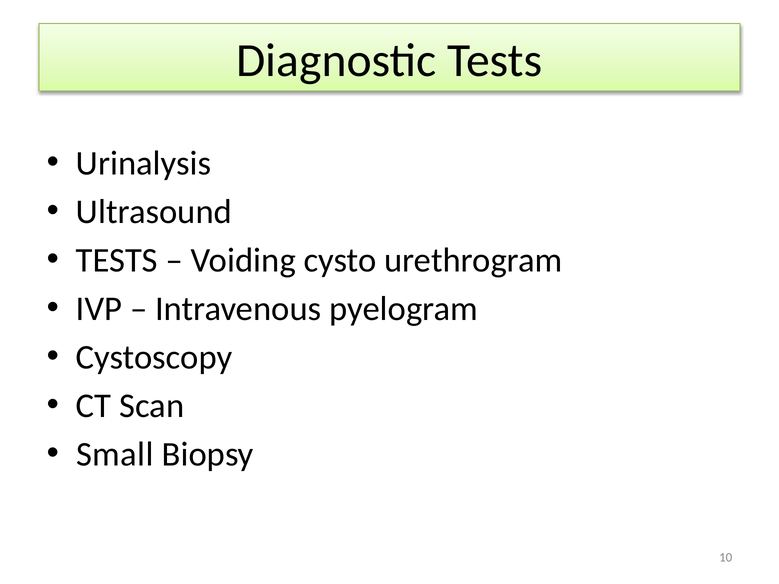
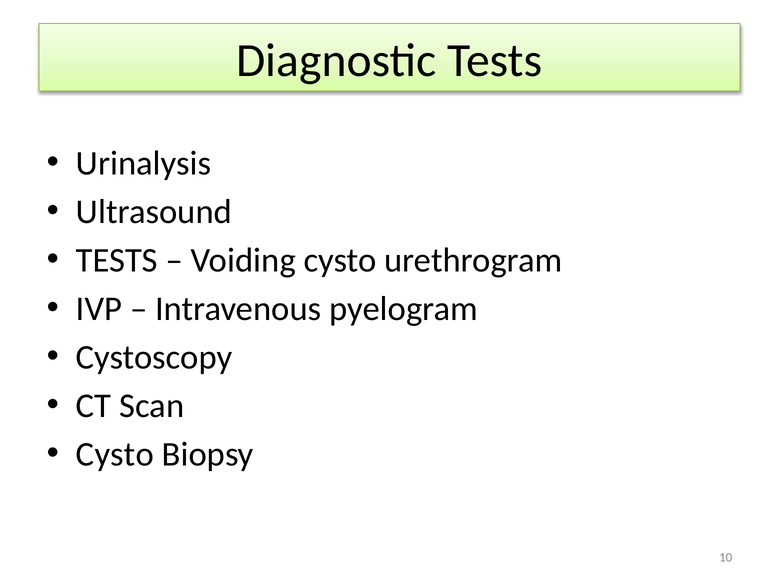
Small: Small -> Cysto (115, 454)
